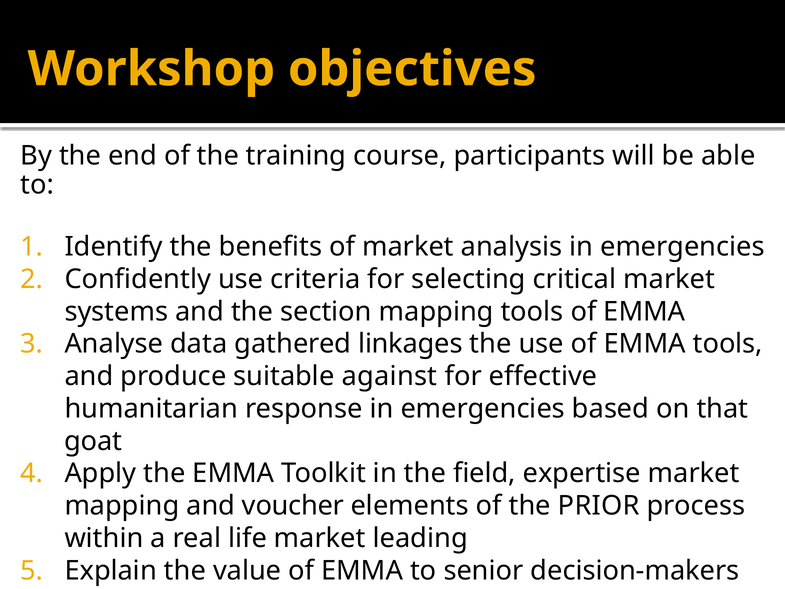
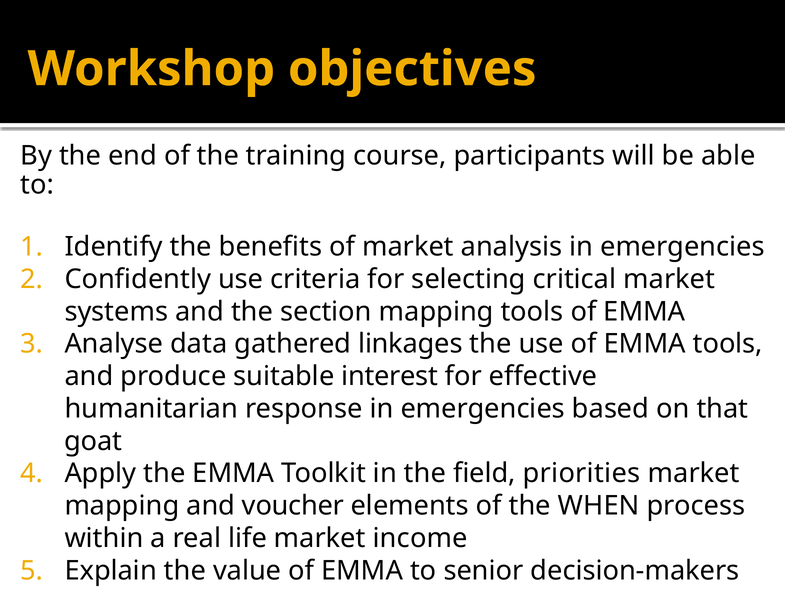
against: against -> interest (390, 376)
expertise: expertise -> priorities (582, 473)
PRIOR: PRIOR -> WHEN (599, 506)
leading: leading -> income (420, 538)
